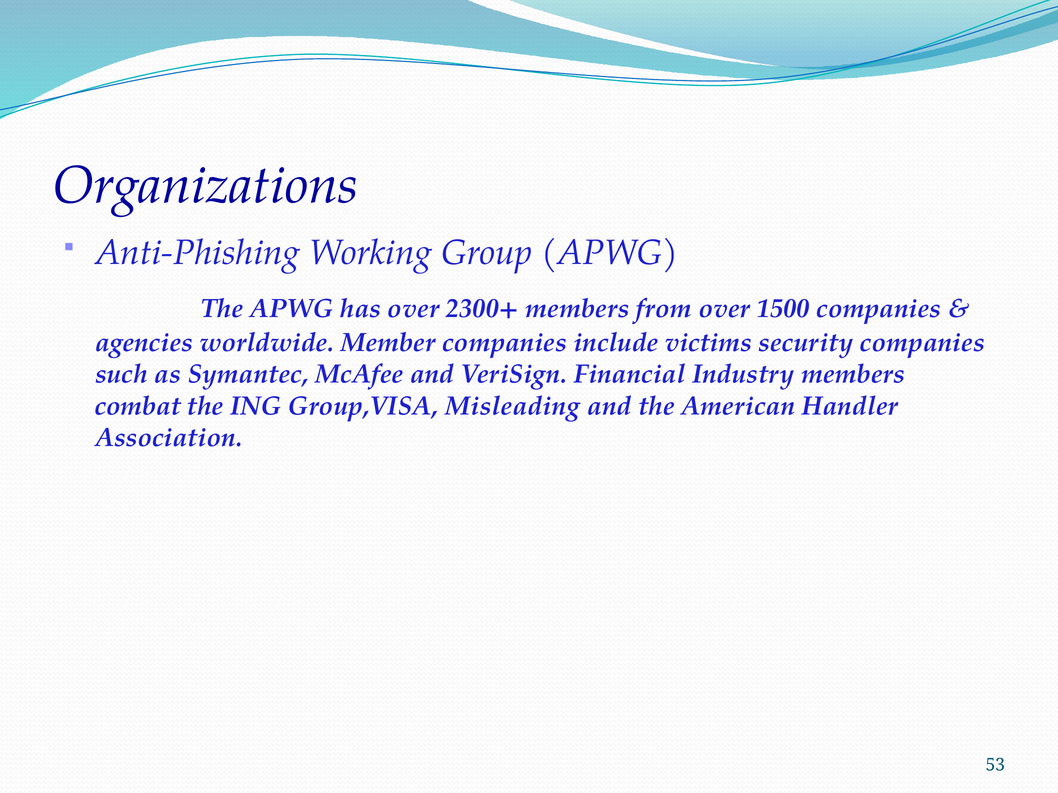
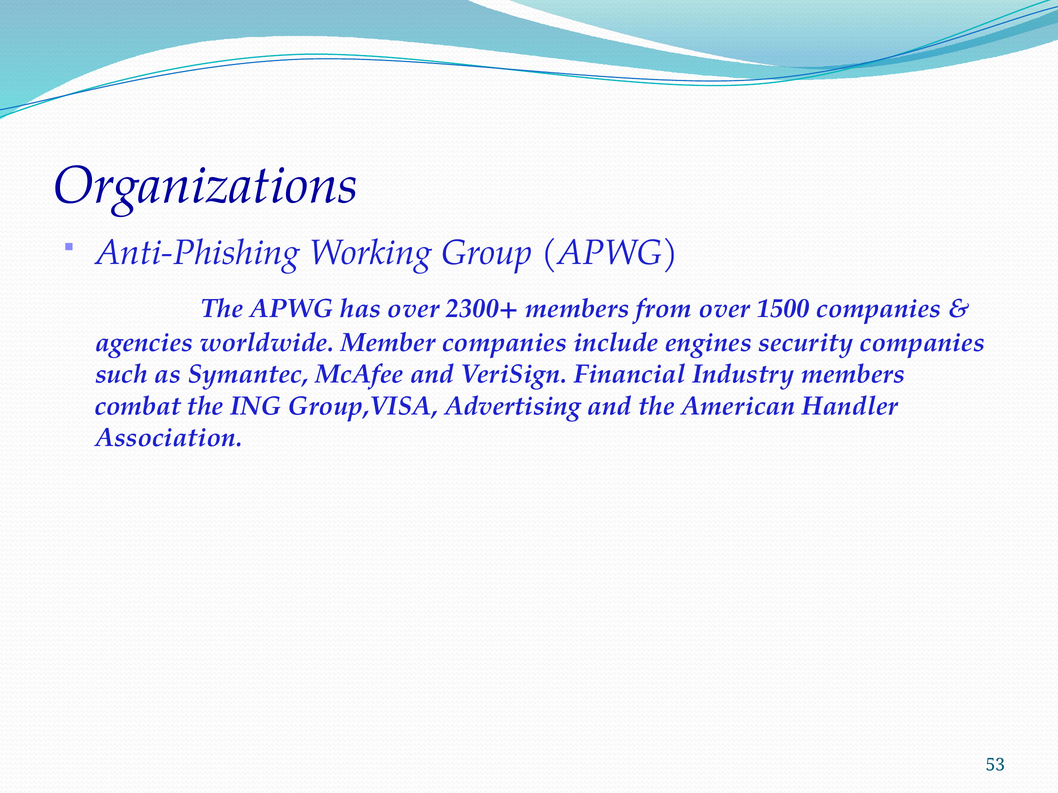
victims: victims -> engines (708, 343)
Misleading: Misleading -> Advertising (513, 406)
